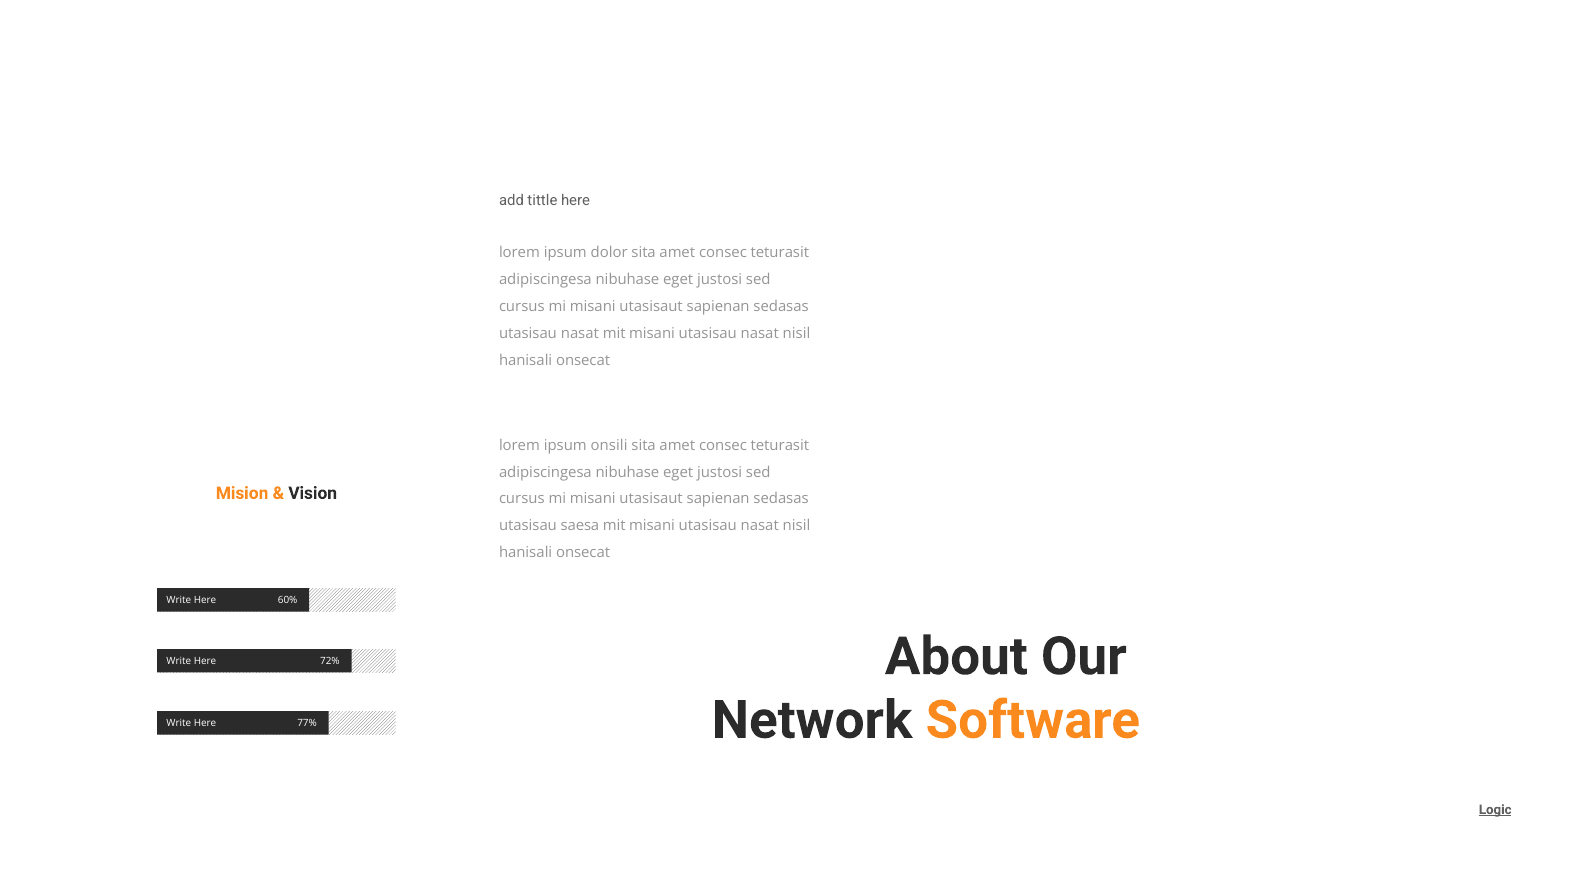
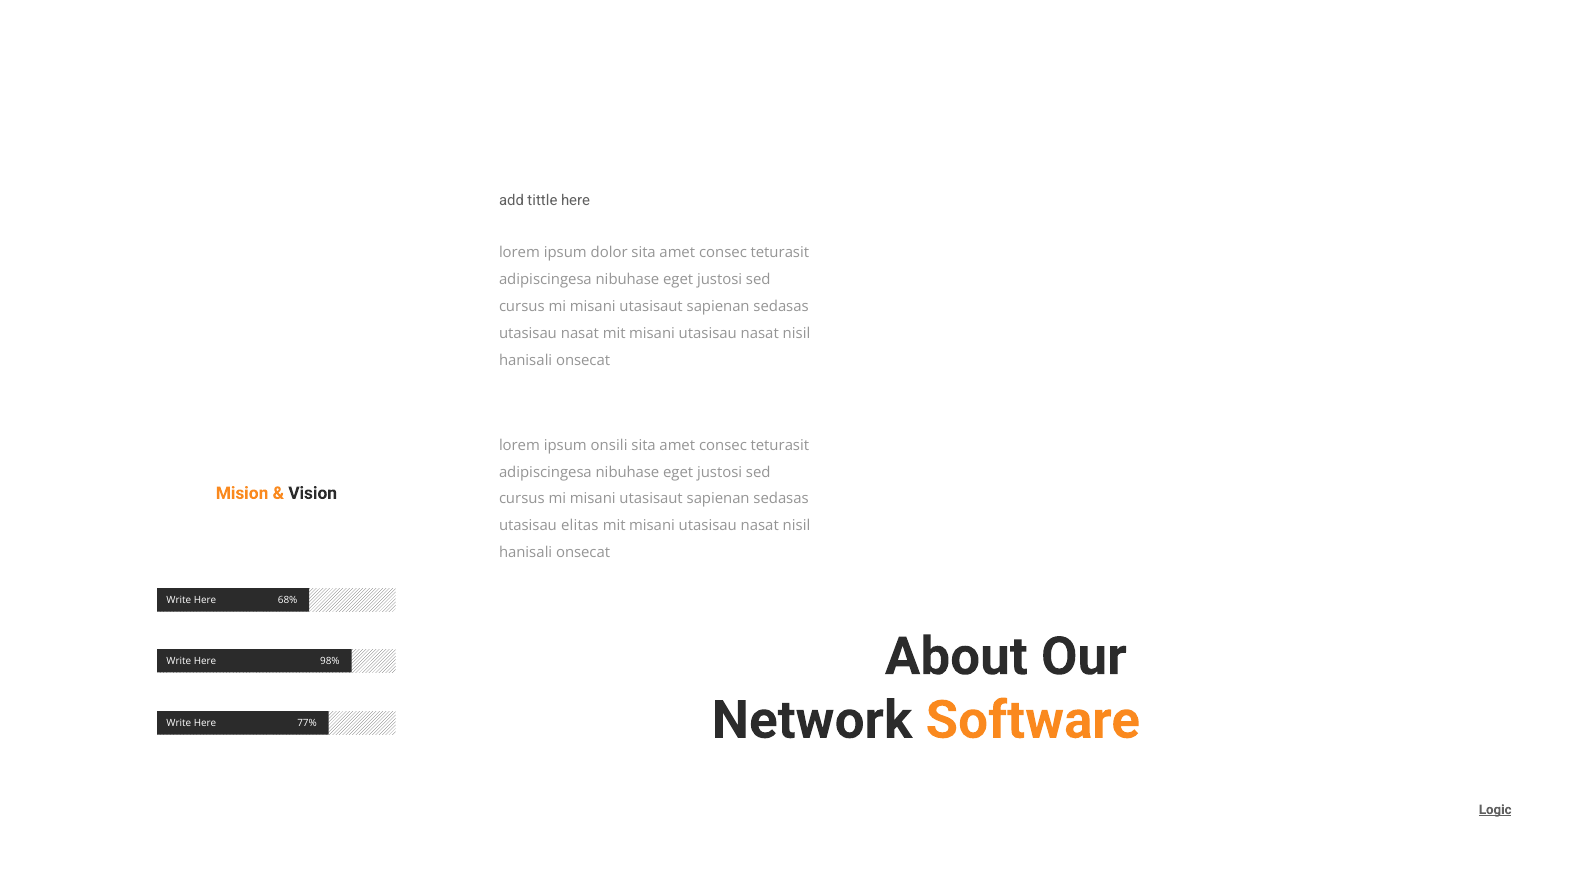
saesa: saesa -> elitas (580, 526)
60%: 60% -> 68% (288, 601)
72%: 72% -> 98% (330, 662)
